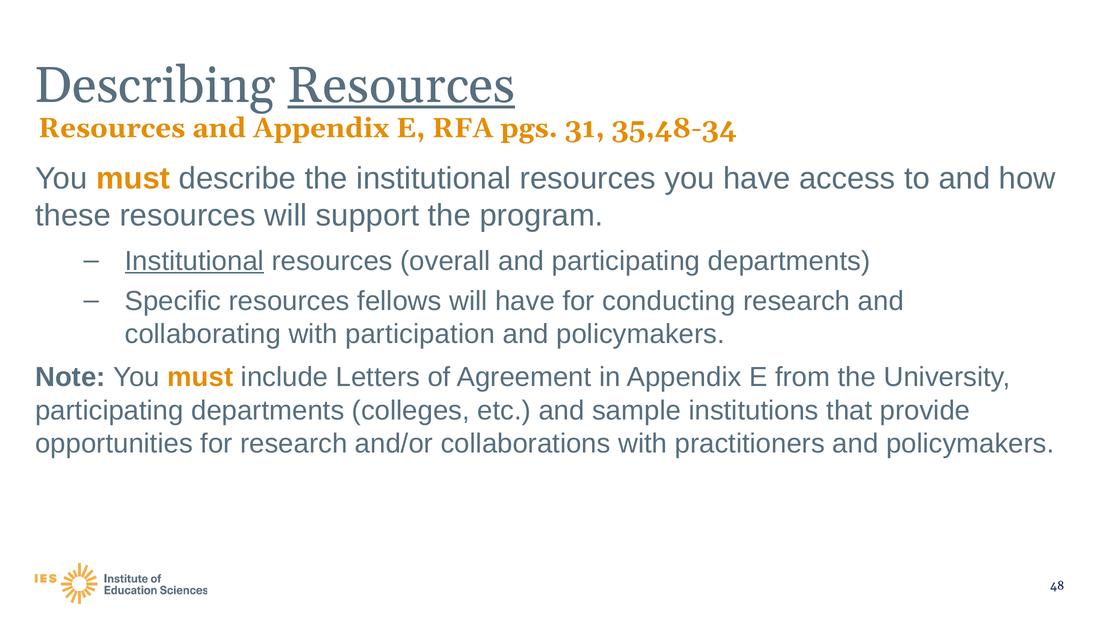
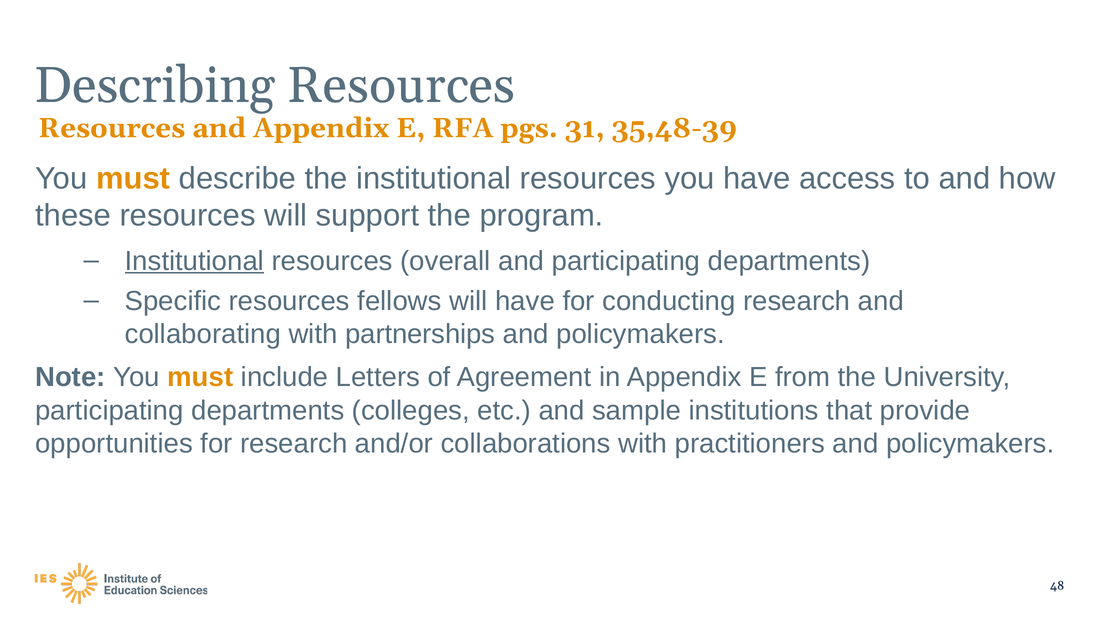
Resources underline: present -> none (401, 86)
35,48-34: 35,48-34 -> 35,48-39 (674, 128)
participation: participation -> partnerships (420, 334)
